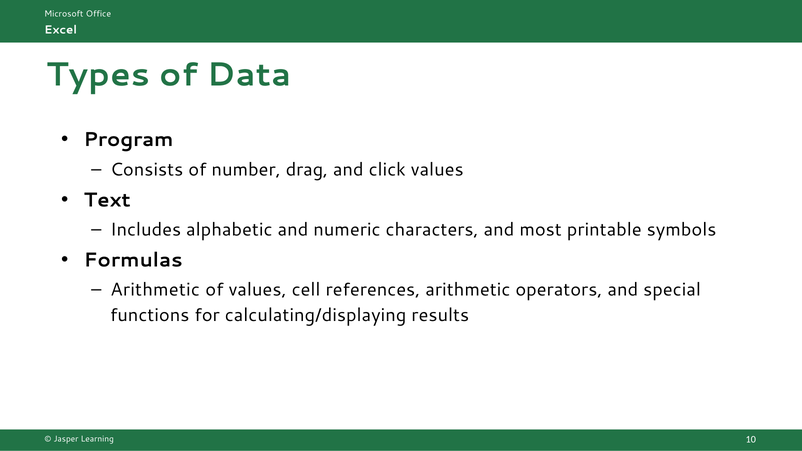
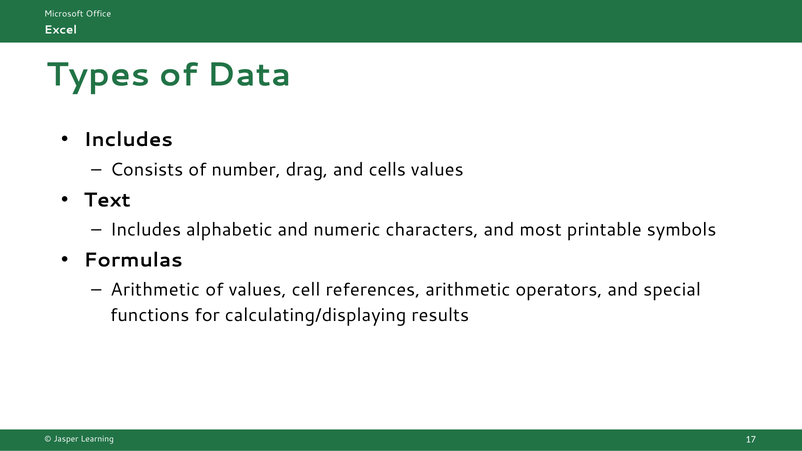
Program: Program -> Includes (128, 140)
click: click -> cells (387, 170)
10: 10 -> 17 (751, 440)
